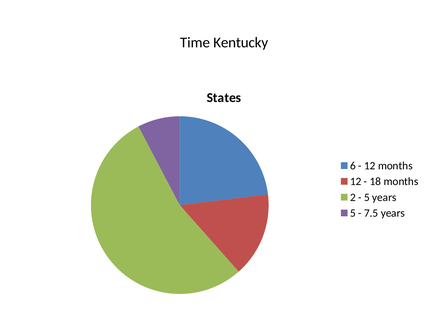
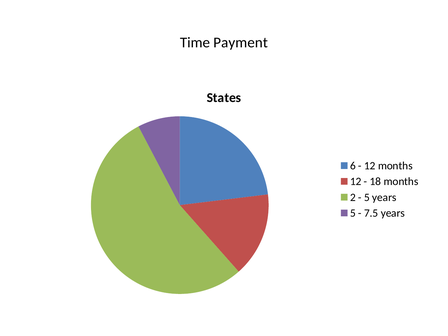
Kentucky: Kentucky -> Payment (241, 42)
